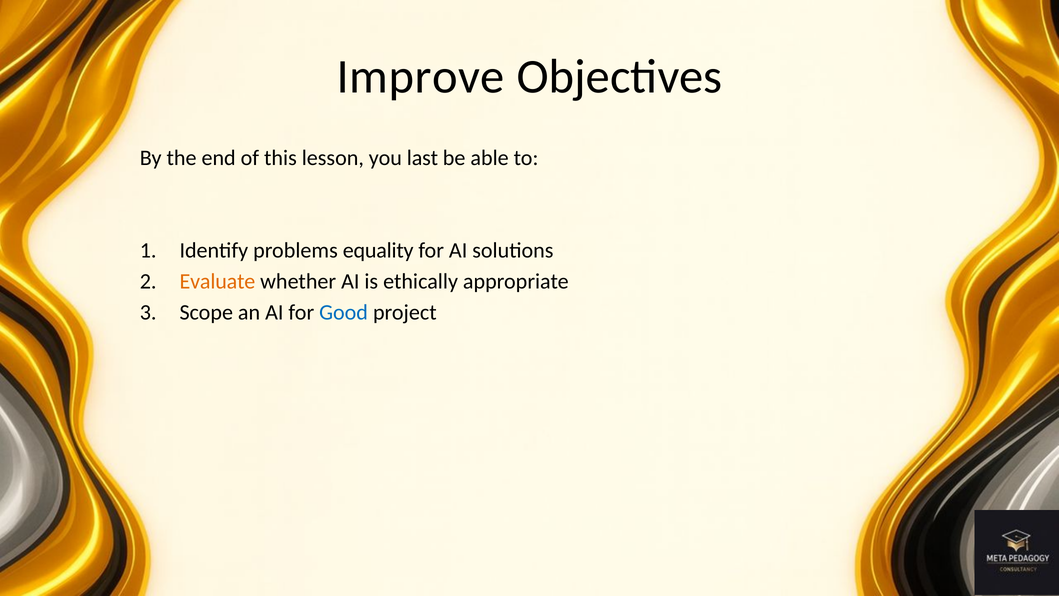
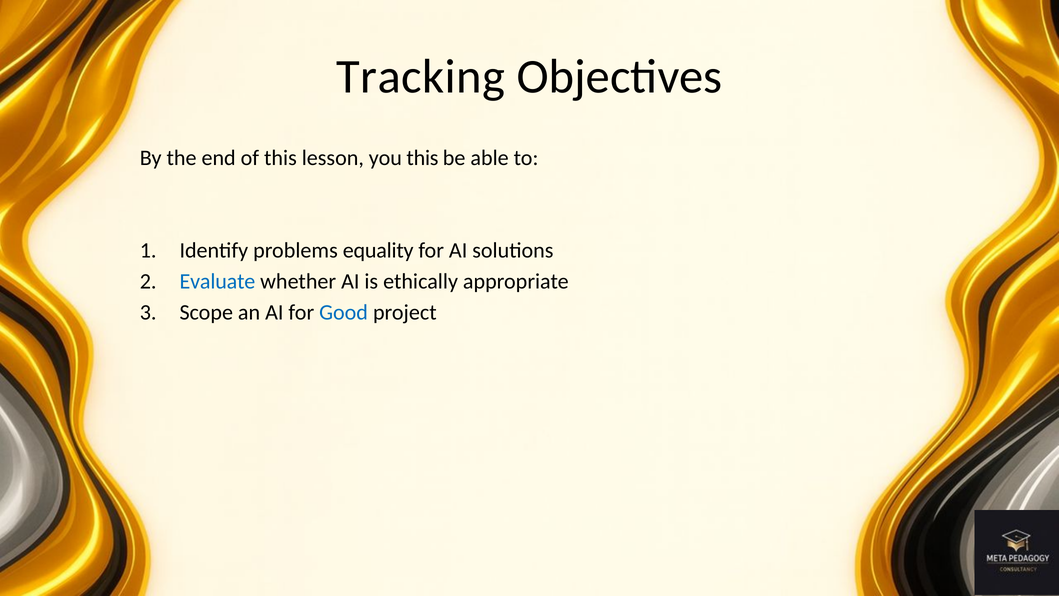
Improve: Improve -> Tracking (421, 77)
you last: last -> this (422, 158)
Evaluate colour: orange -> blue (217, 281)
